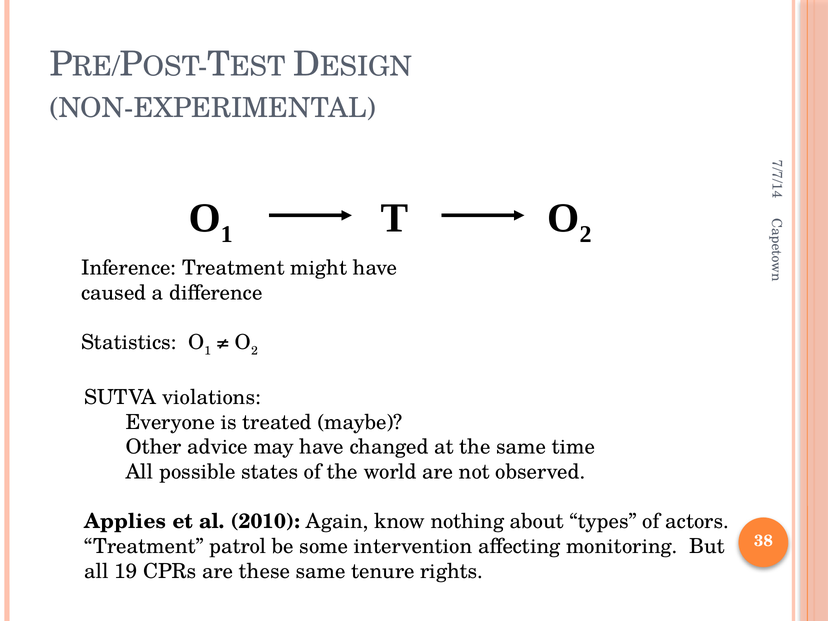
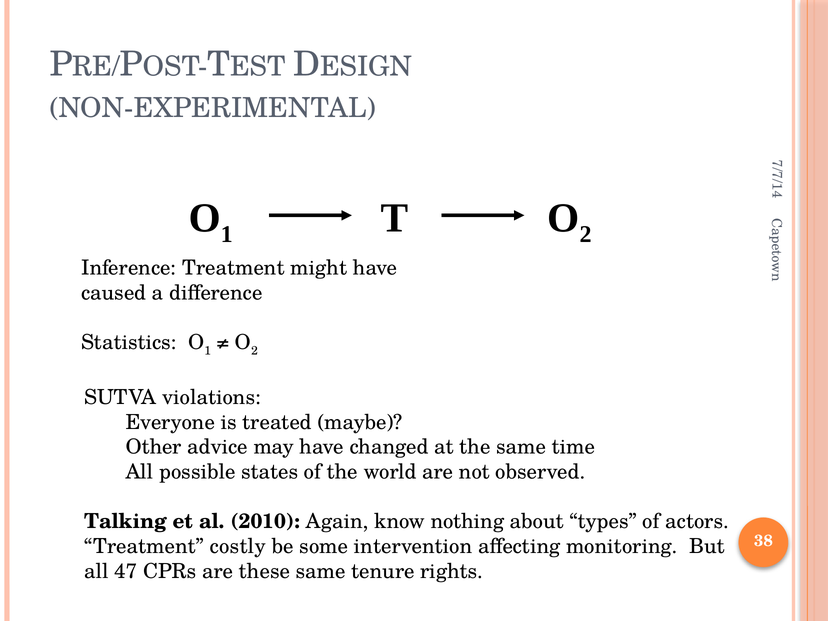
Applies: Applies -> Talking (126, 522)
patrol: patrol -> costly (238, 546)
19: 19 -> 47 (126, 571)
